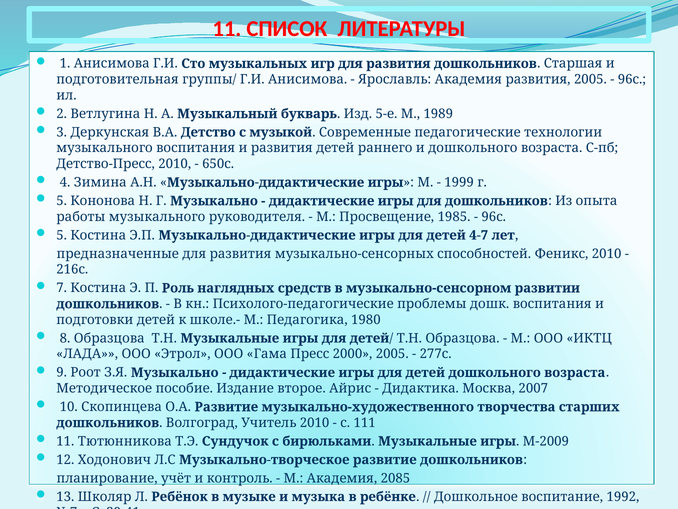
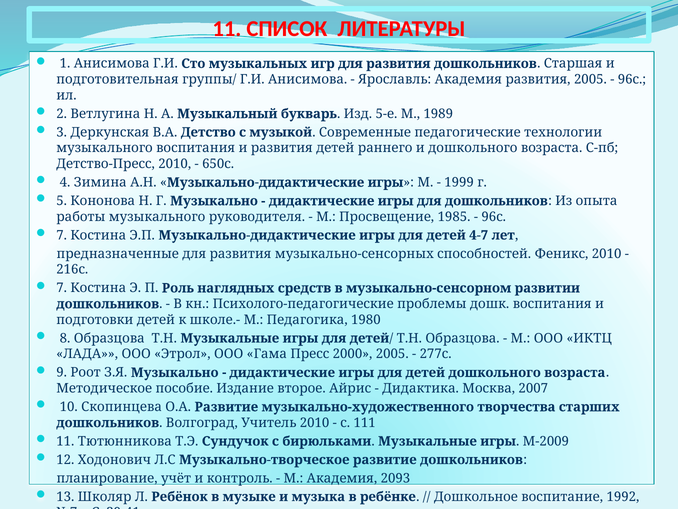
5: 5 -> 7 (62, 235)
2085: 2085 -> 2093 (395, 478)
